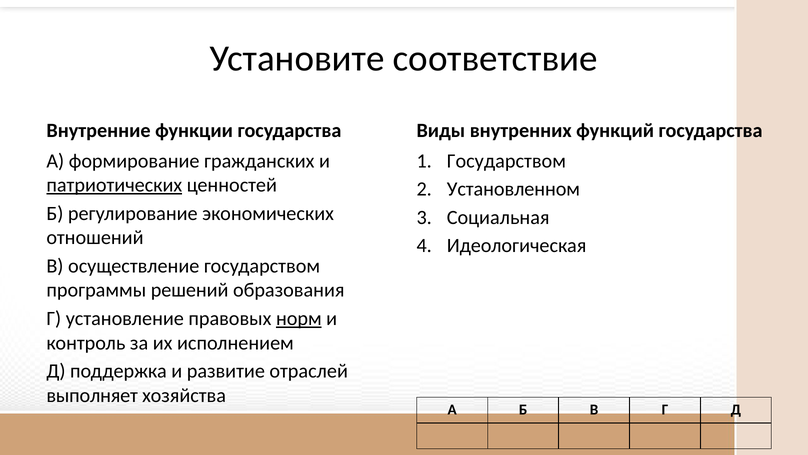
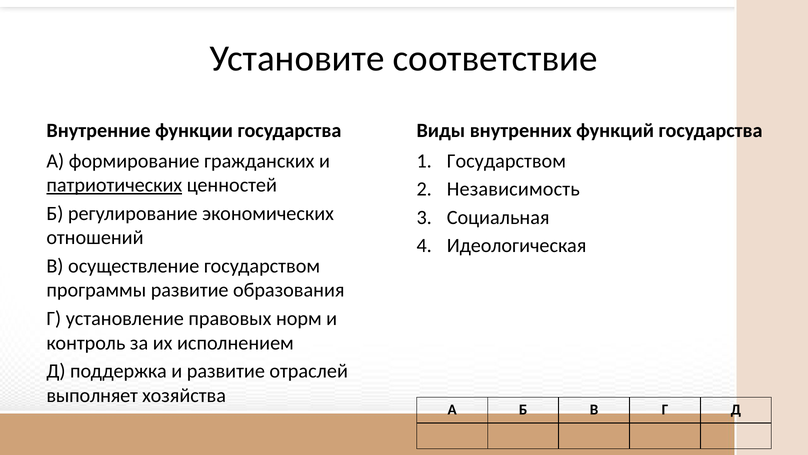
Установленном: Установленном -> Независимость (513, 189)
программы решений: решений -> развитие (190, 290)
норм underline: present -> none (299, 318)
